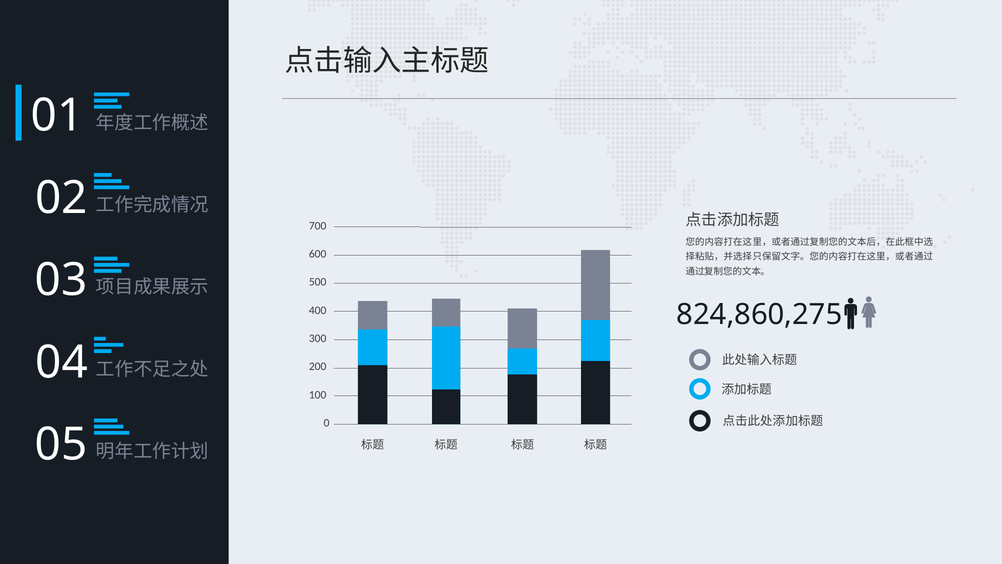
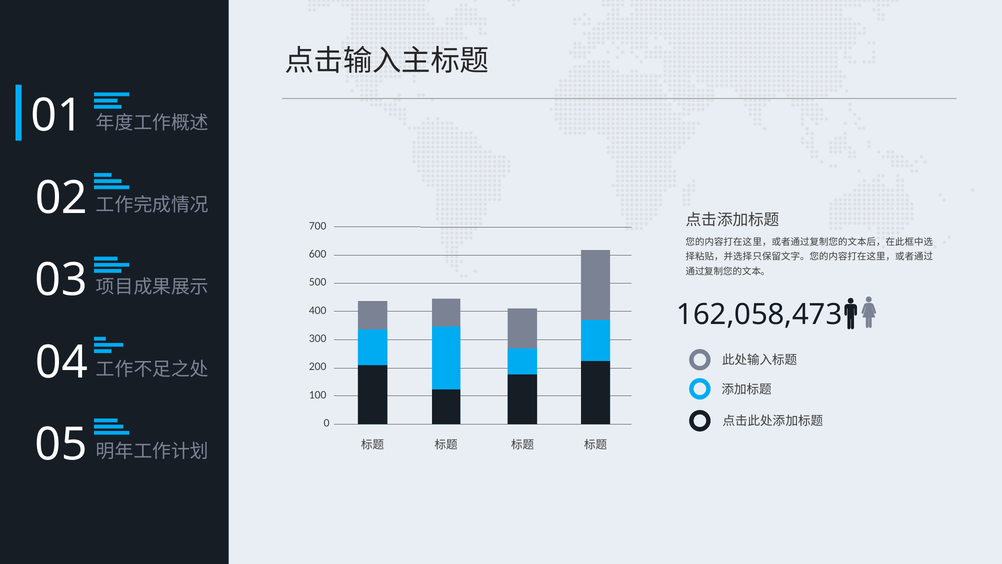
824,860,275: 824,860,275 -> 162,058,473 (759, 314)
